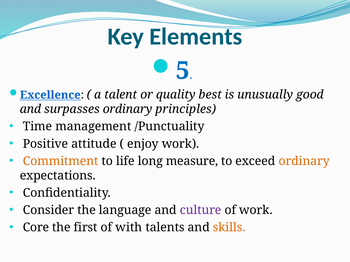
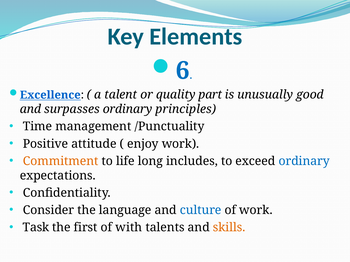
5: 5 -> 6 (183, 71)
best: best -> part (210, 95)
measure: measure -> includes (192, 161)
ordinary colour: orange -> blue (304, 161)
culture colour: purple -> blue (201, 211)
Core: Core -> Task (36, 228)
